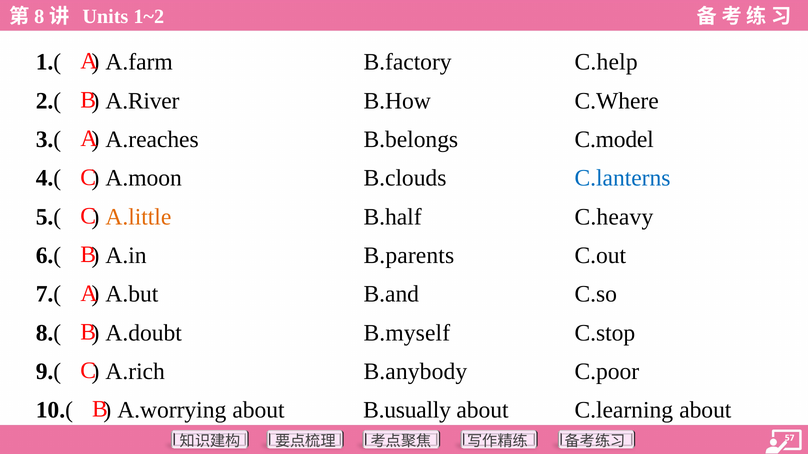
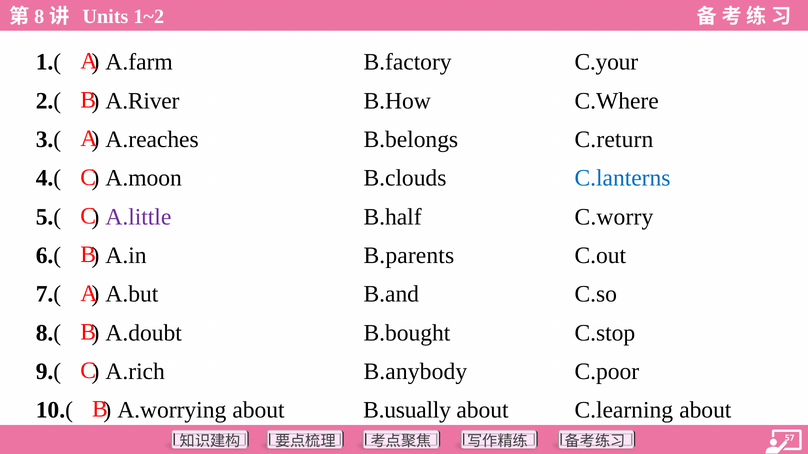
C.help: C.help -> C.your (606, 62)
C.model: C.model -> C.return (614, 140)
A.little colour: orange -> purple (138, 217)
C.heavy: C.heavy -> C.worry (614, 217)
B.myself: B.myself -> B.bought (407, 333)
